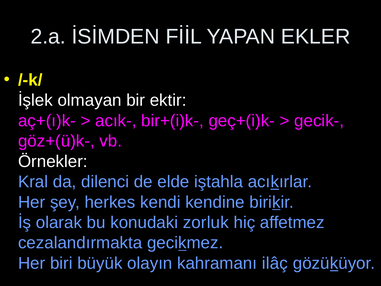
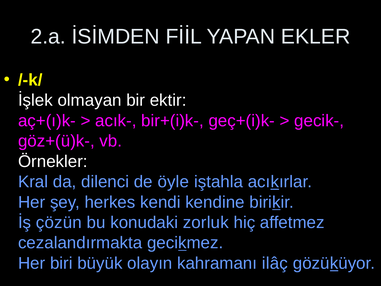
elde: elde -> öyle (173, 182)
olarak: olarak -> çözün (59, 222)
